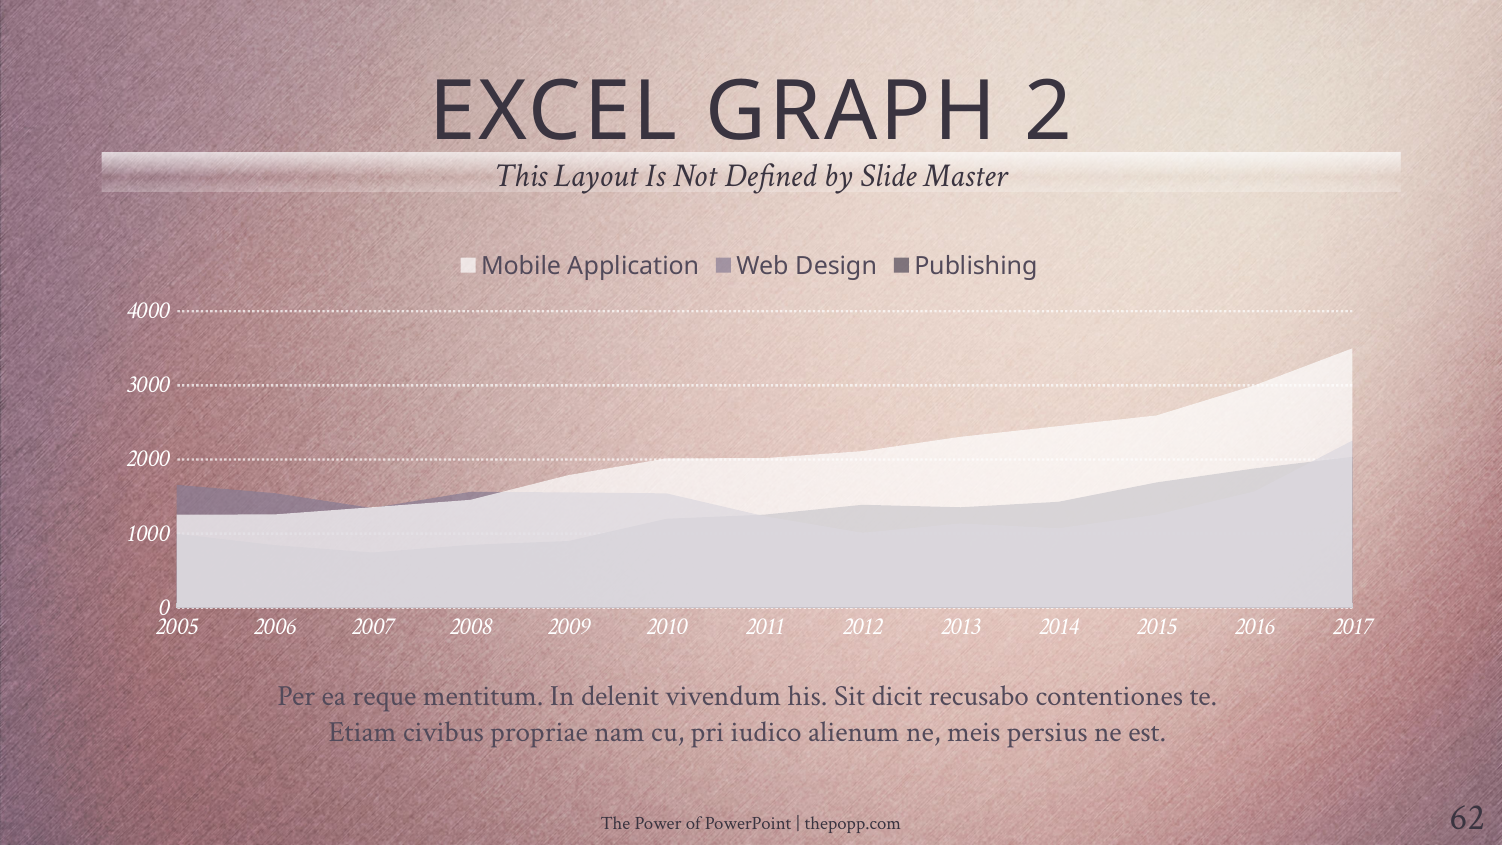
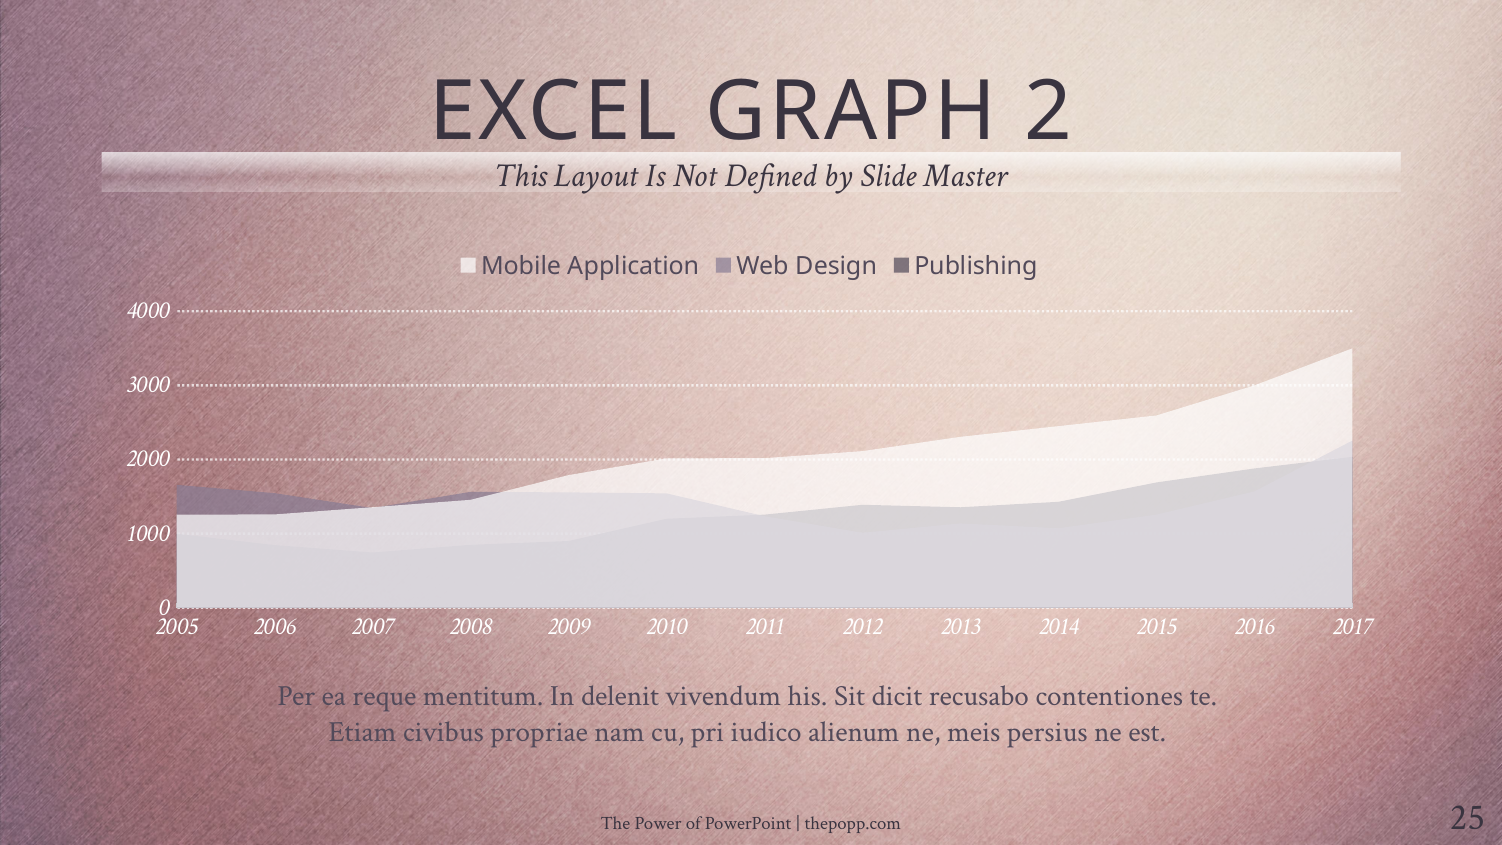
62: 62 -> 25 (1467, 817)
